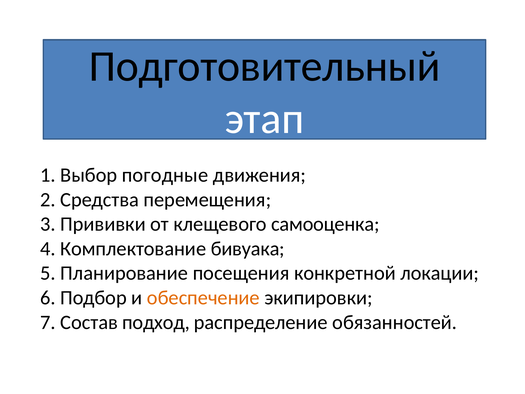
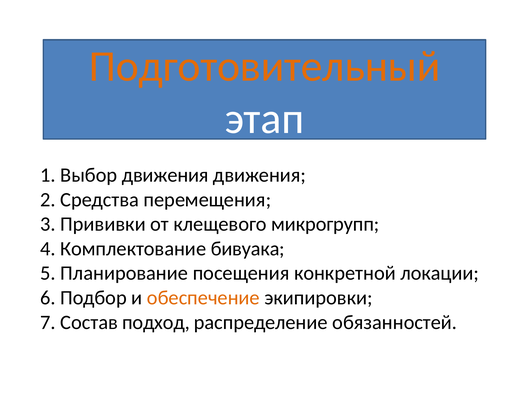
Подготовительный colour: black -> orange (265, 66)
Выбор погодные: погодные -> движения (165, 175)
самооценка: самооценка -> микрогрупп (325, 224)
